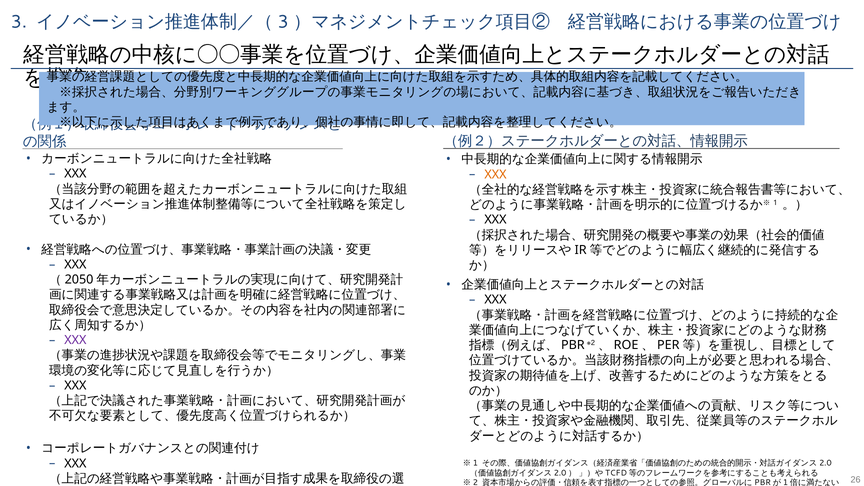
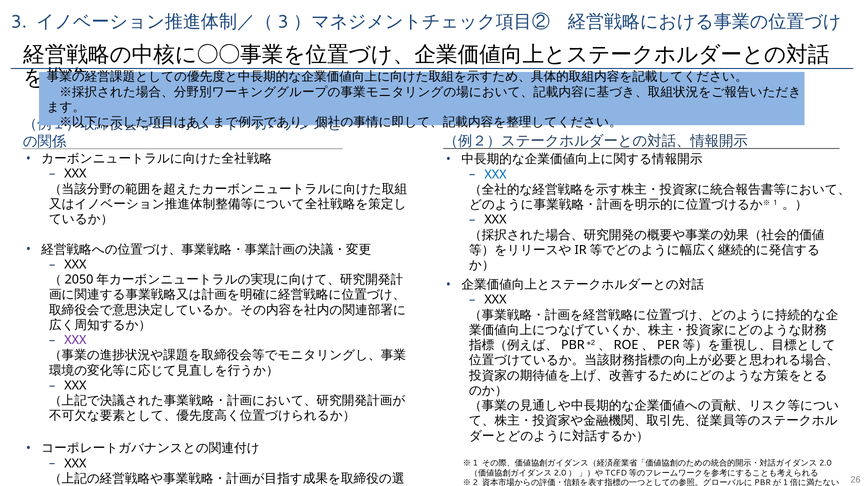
XXX colour: orange -> blue (495, 174)
